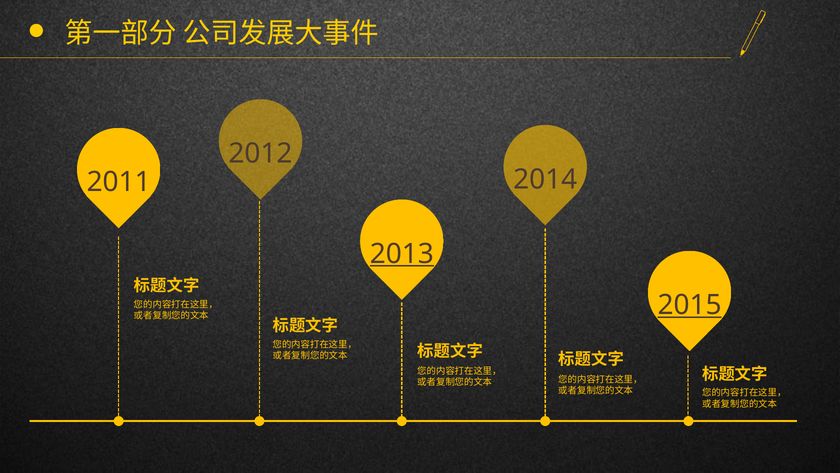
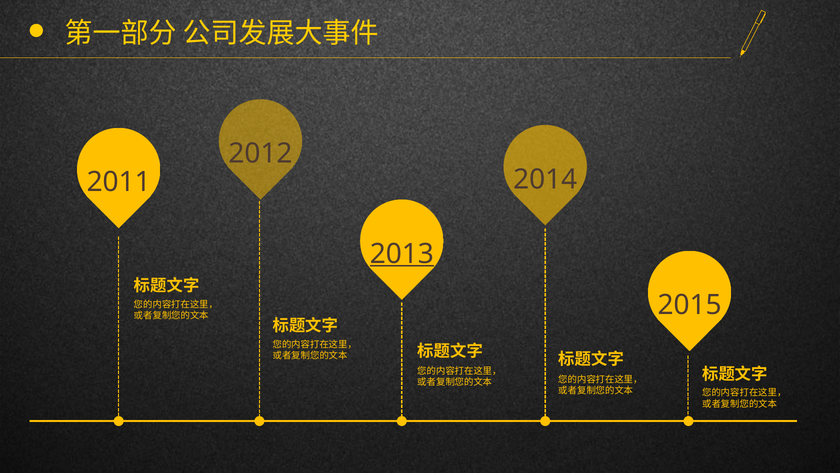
2015 underline: present -> none (690, 305)
